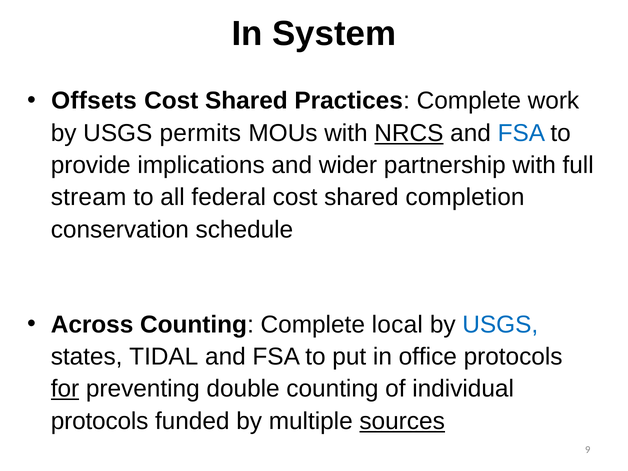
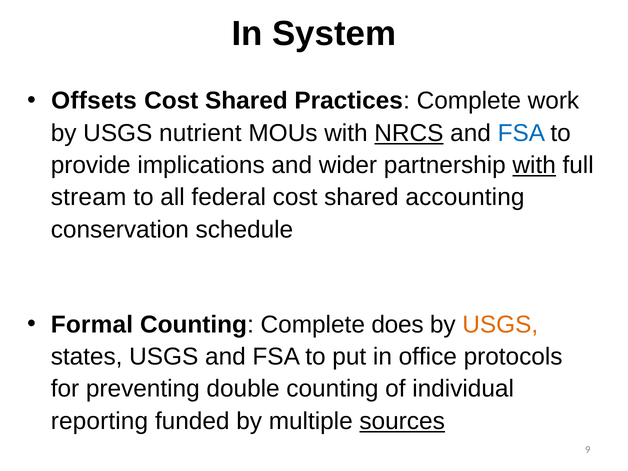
permits: permits -> nutrient (200, 133)
with underline: none -> present (534, 165)
completion: completion -> accounting (465, 197)
Across: Across -> Formal (92, 325)
local: local -> does (398, 325)
USGS colour: blue -> orange (500, 325)
states TIDAL: TIDAL -> USGS (164, 357)
for underline: present -> none (65, 389)
protocols: protocols -> reporting (99, 421)
